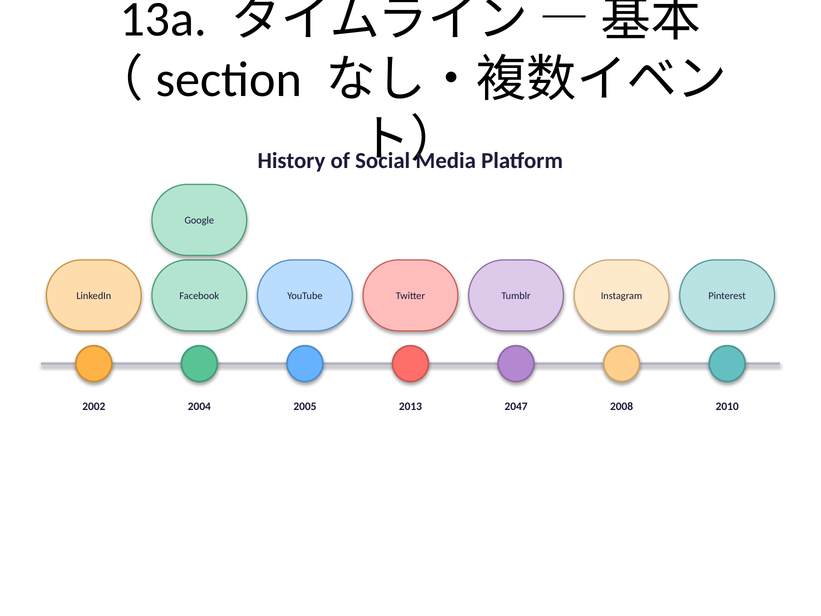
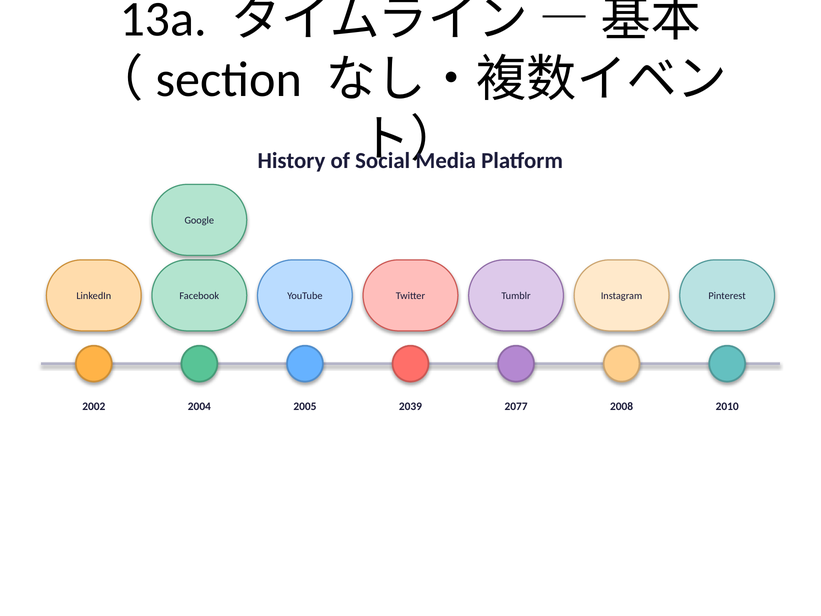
2013: 2013 -> 2039 (410, 406)
2047: 2047 -> 2077 (516, 406)
